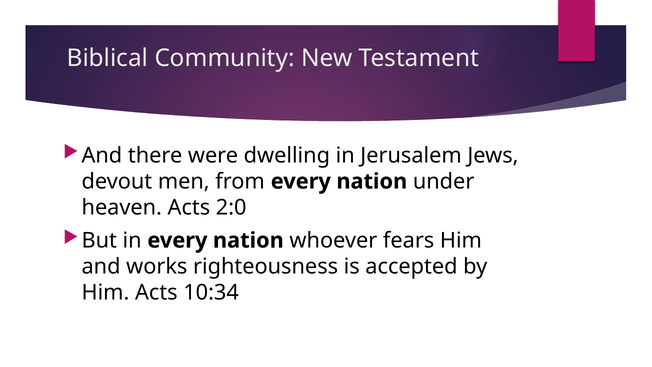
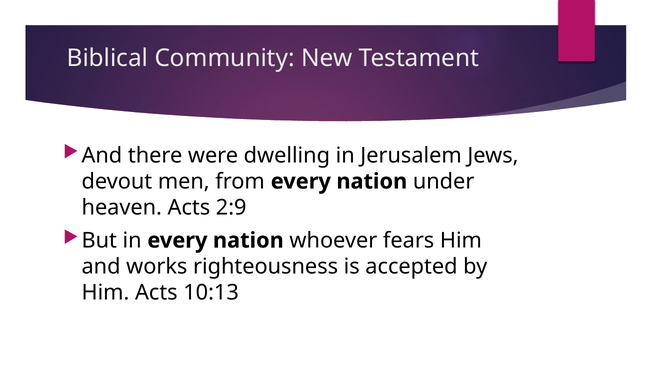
2:0: 2:0 -> 2:9 (231, 207)
10:34: 10:34 -> 10:13 (211, 292)
